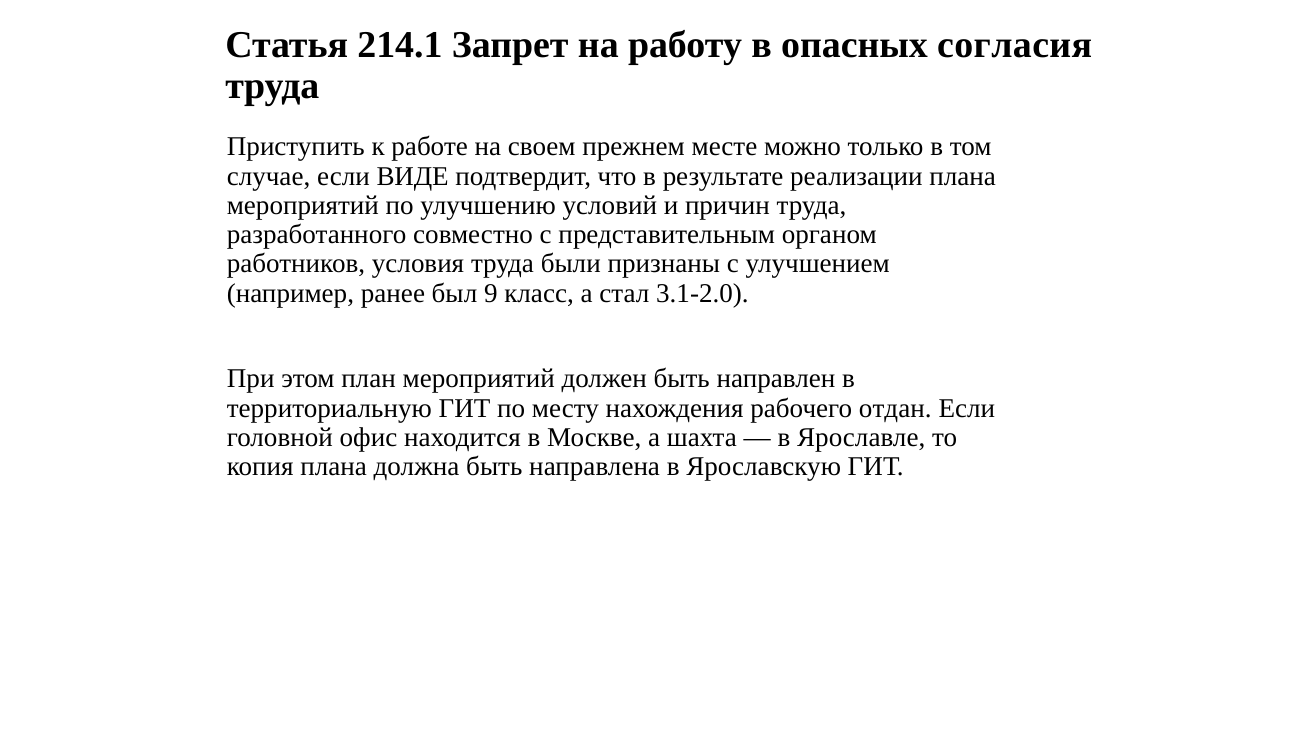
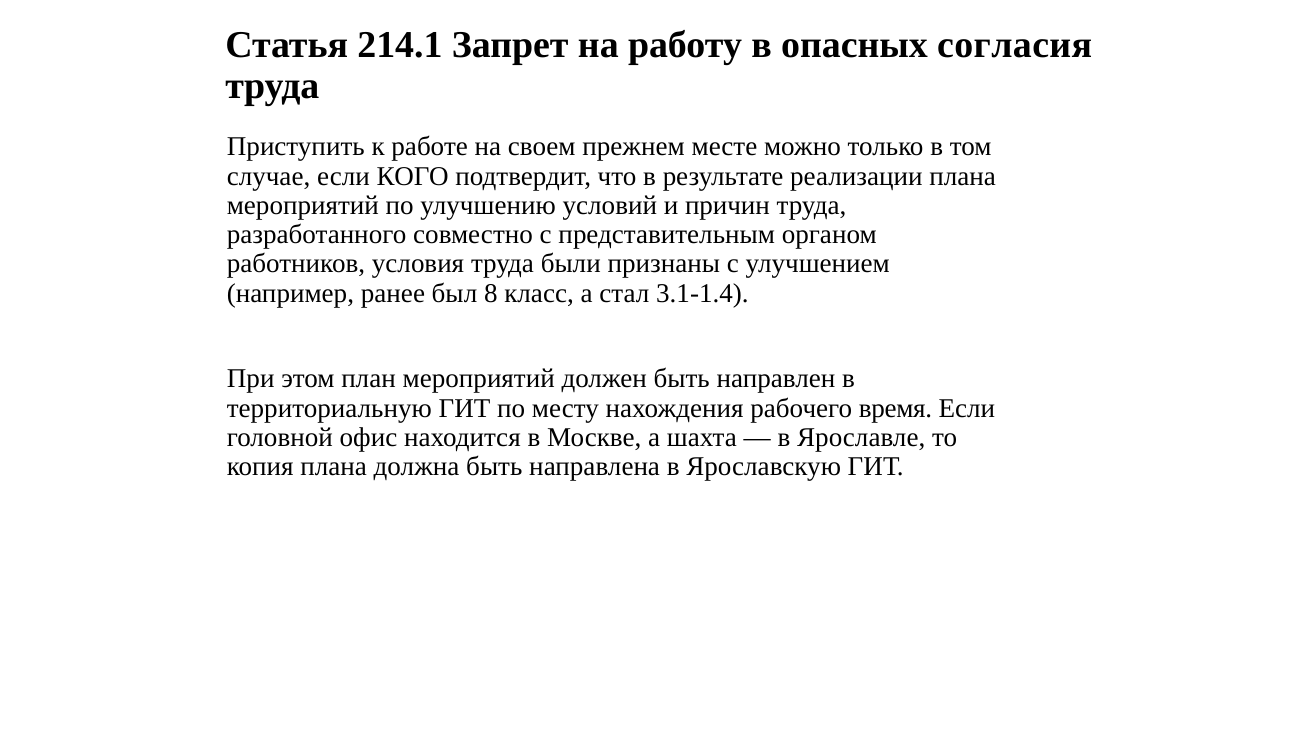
ВИДЕ: ВИДЕ -> КОГО (413, 176)
9: 9 -> 8 (491, 293)
3.1-2.0: 3.1-2.0 -> 3.1-1.4 (702, 293)
отдан: отдан -> время (895, 408)
